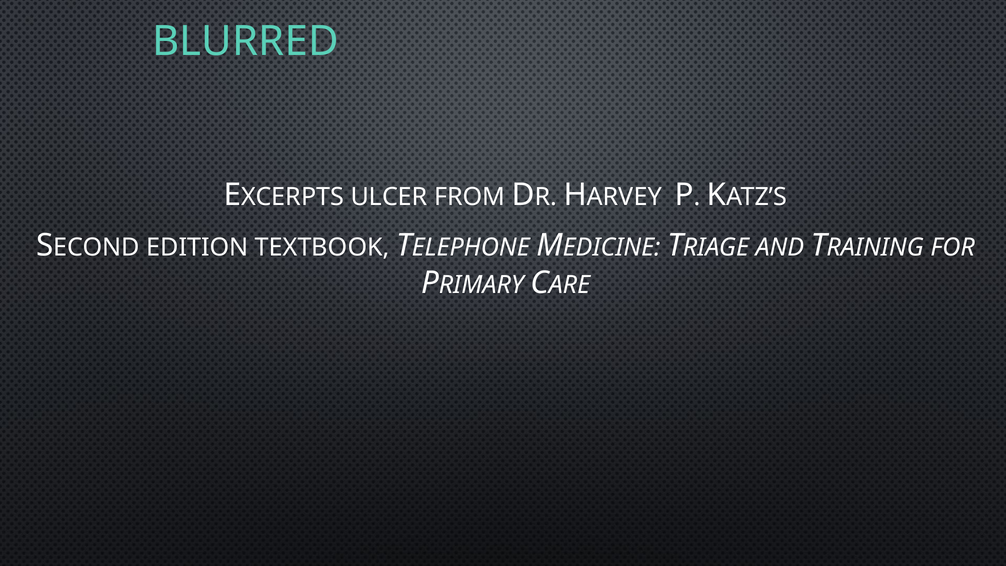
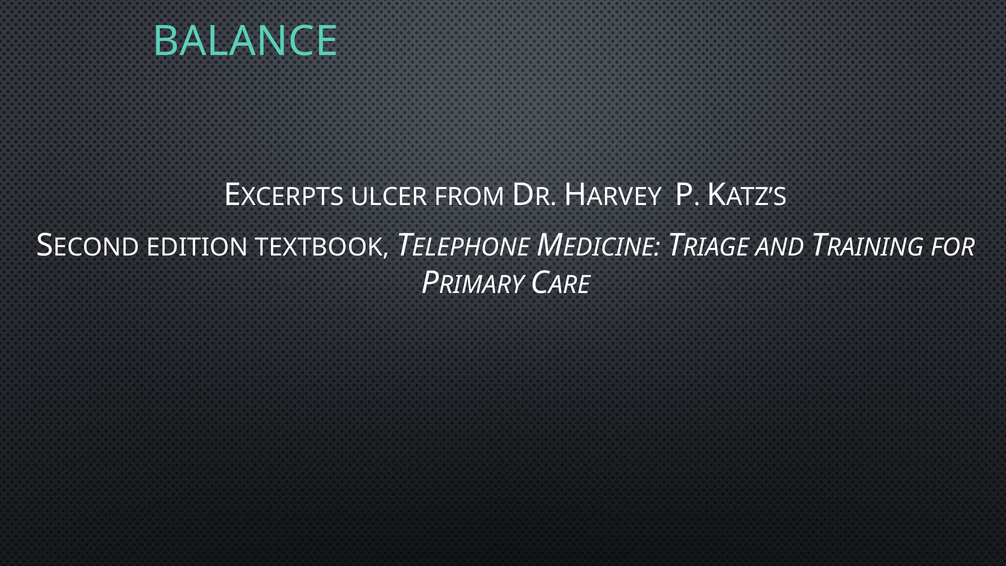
BLURRED: BLURRED -> BALANCE (245, 41)
